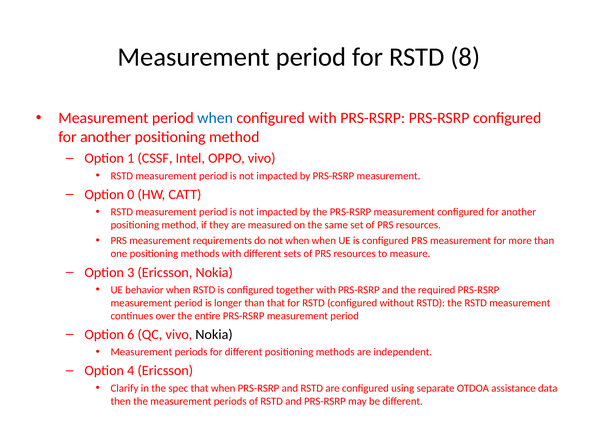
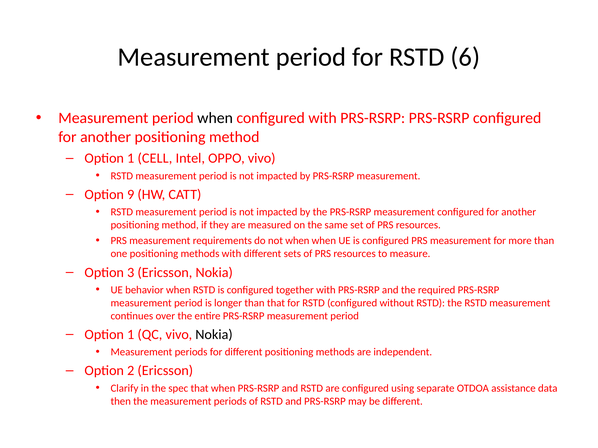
8: 8 -> 6 (465, 57)
when colour: blue -> black (215, 118)
CSSF: CSSF -> CELL (155, 158)
0: 0 -> 9 (131, 195)
6: 6 -> 1 (131, 335)
4: 4 -> 2 (131, 371)
